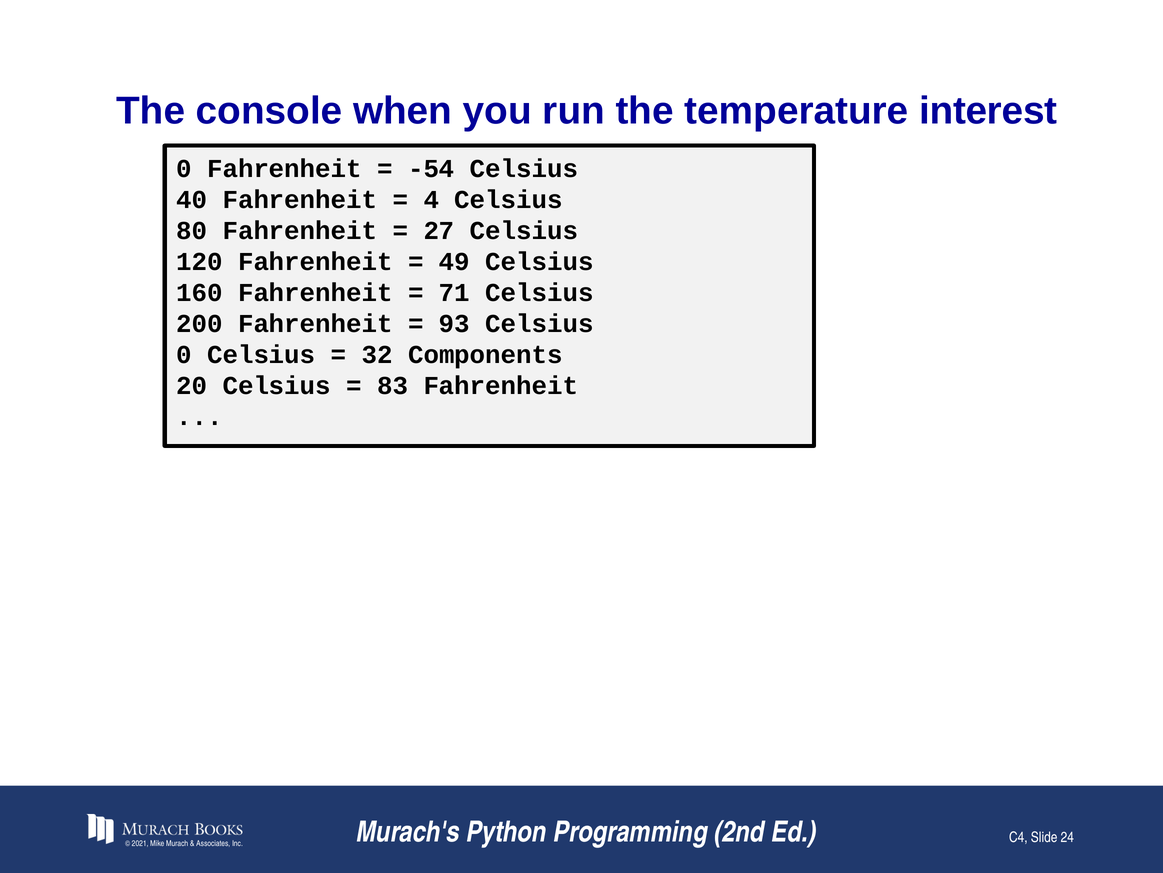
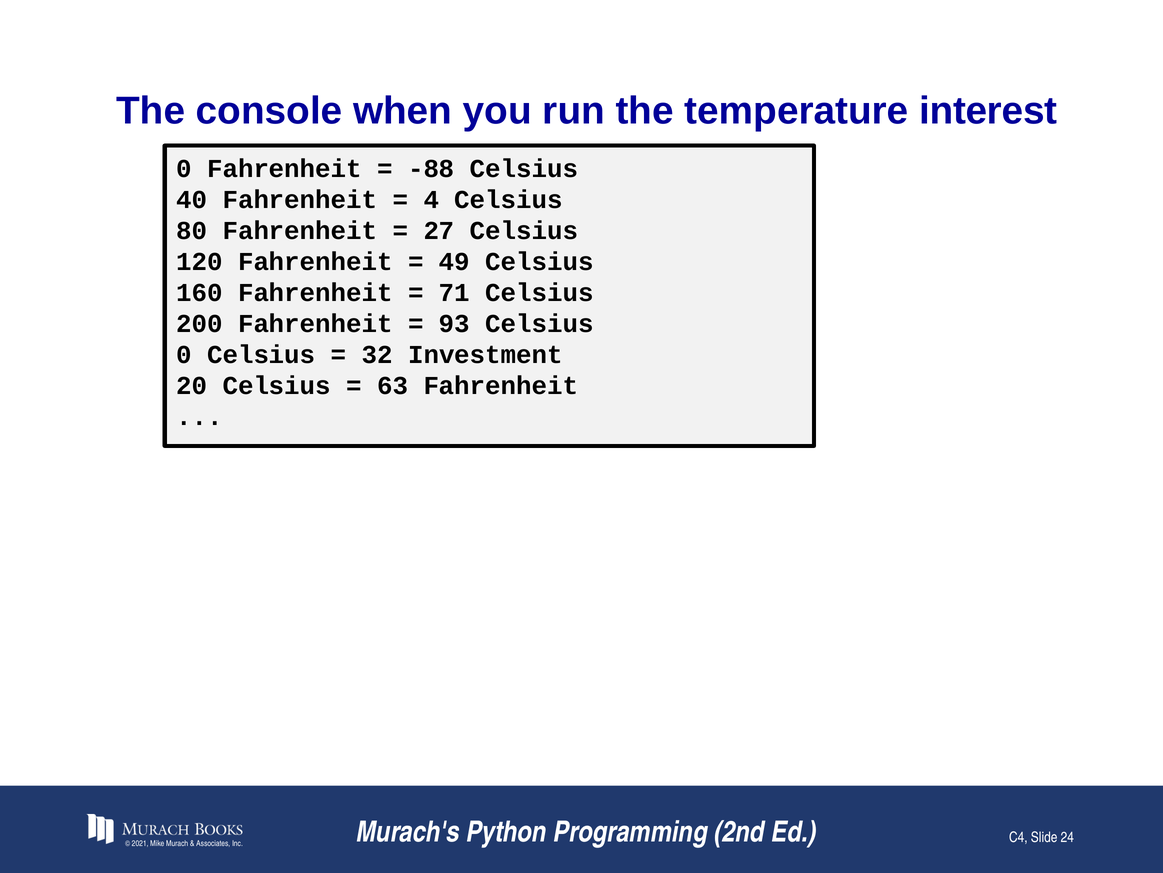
-54: -54 -> -88 (431, 168)
Components: Components -> Investment (485, 354)
83: 83 -> 63 (393, 385)
